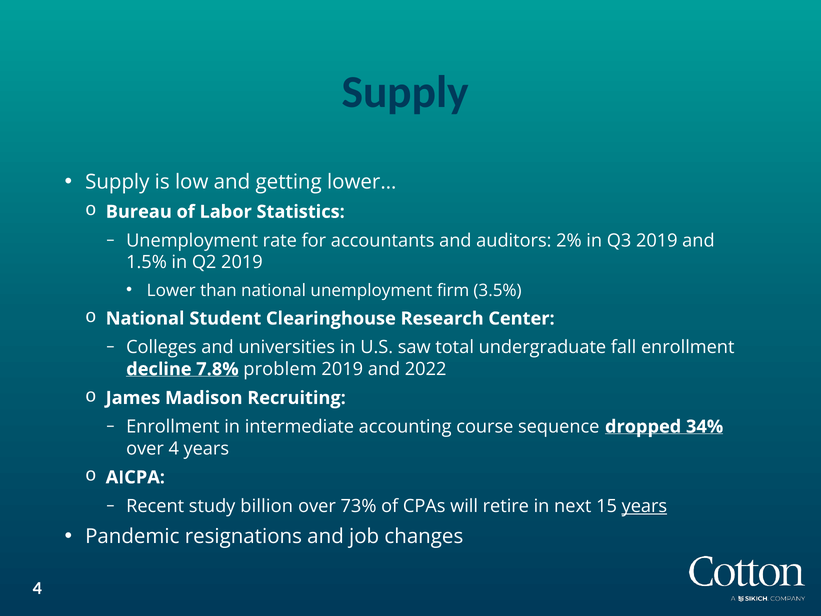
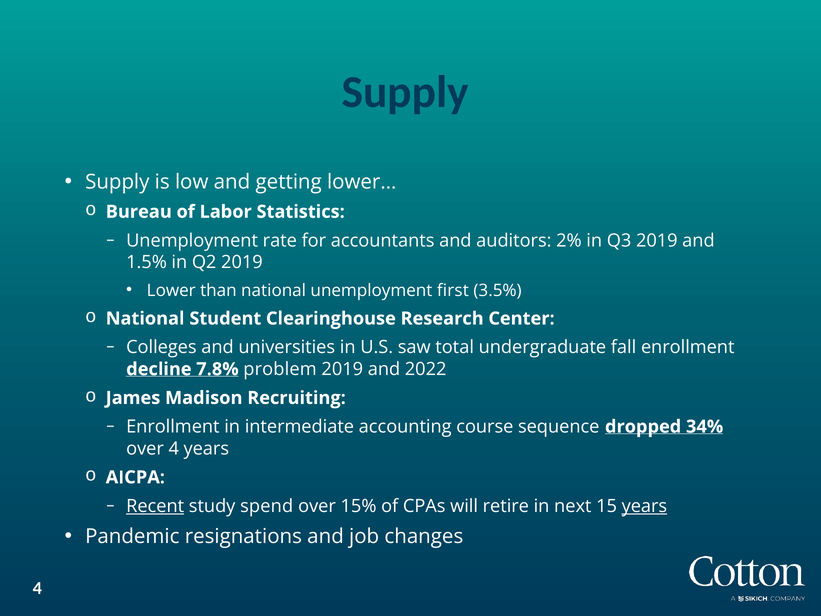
firm: firm -> first (453, 290)
Recent underline: none -> present (155, 506)
billion: billion -> spend (267, 506)
73%: 73% -> 15% (359, 506)
